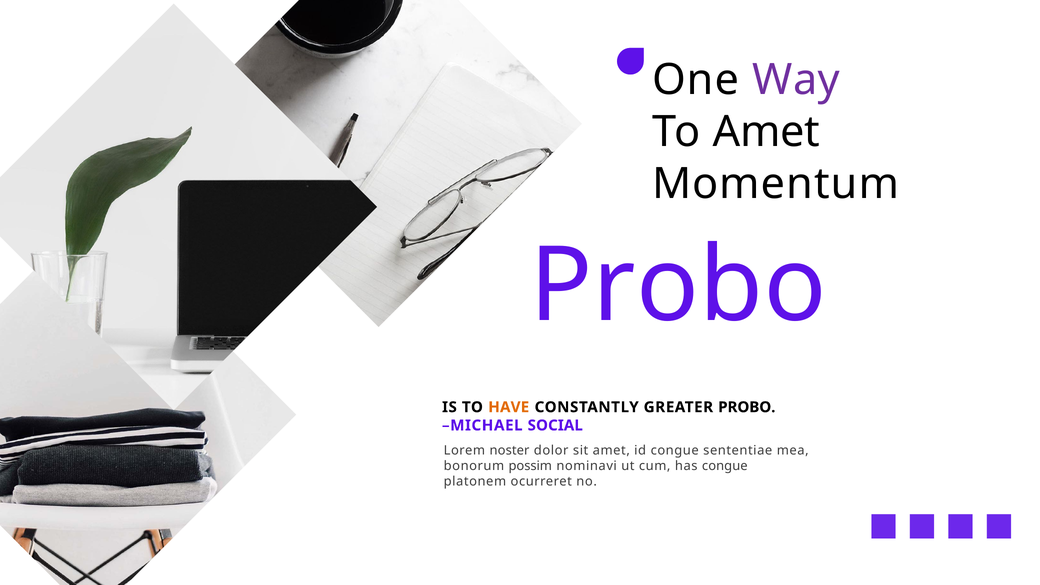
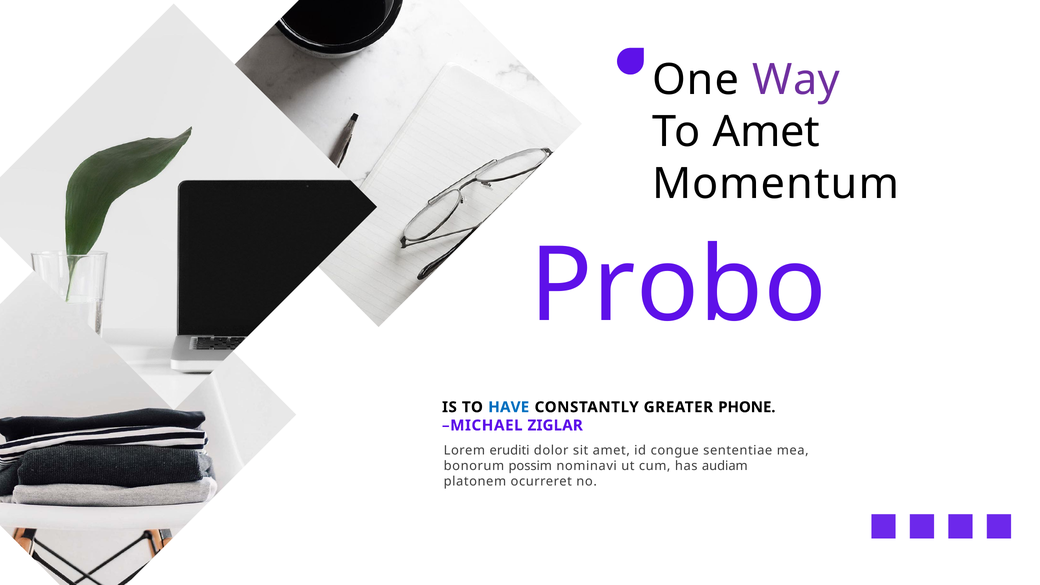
HAVE colour: orange -> blue (509, 407)
GREATER PROBO: PROBO -> PHONE (747, 407)
SOCIAL: SOCIAL -> ZIGLAR (555, 425)
noster: noster -> eruditi (510, 450)
has congue: congue -> audiam (725, 466)
